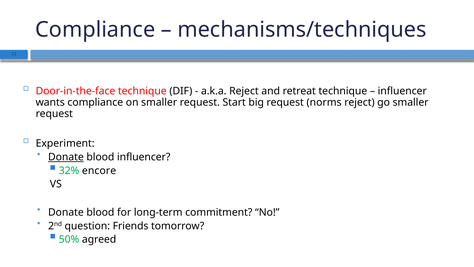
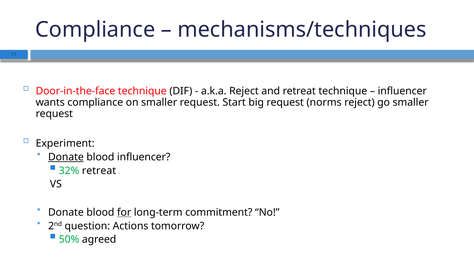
32% encore: encore -> retreat (99, 170)
for underline: none -> present (124, 212)
Friends: Friends -> Actions (131, 226)
